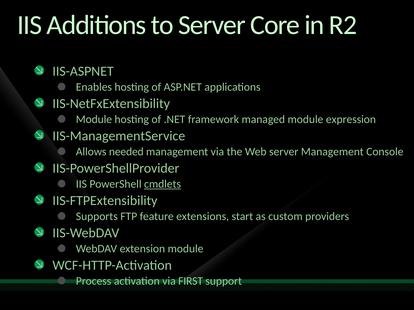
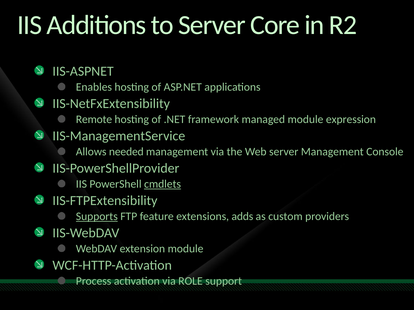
Module: Module -> Remote (94, 120)
Supports underline: none -> present (97, 217)
start: start -> adds (242, 217)
FIRST: FIRST -> ROLE (191, 282)
